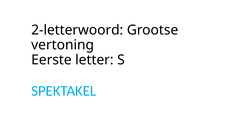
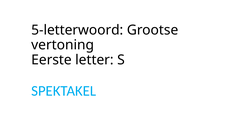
2-letterwoord: 2-letterwoord -> 5-letterwoord (77, 30)
